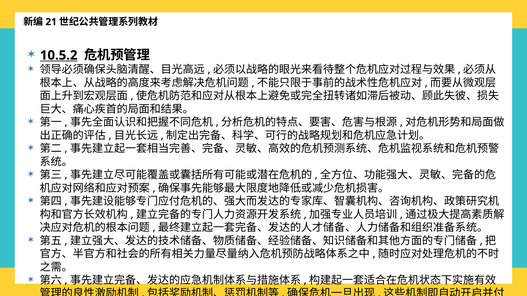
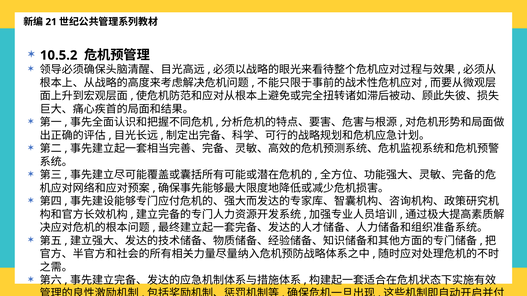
10.5.2 underline: present -> none (59, 55)
